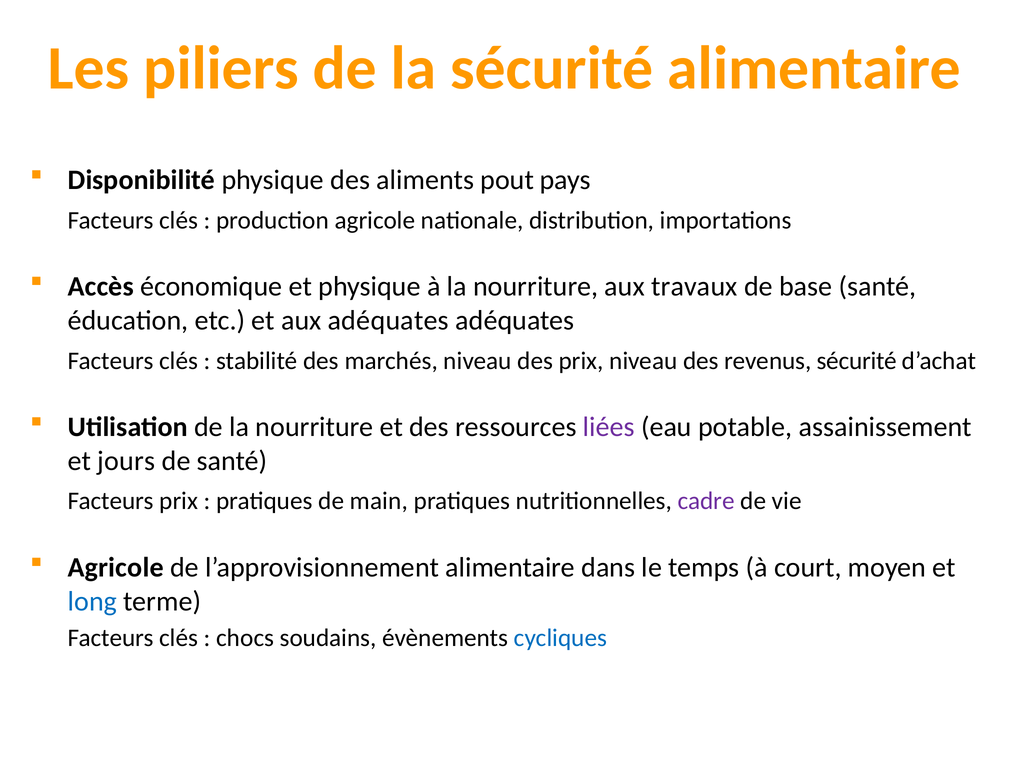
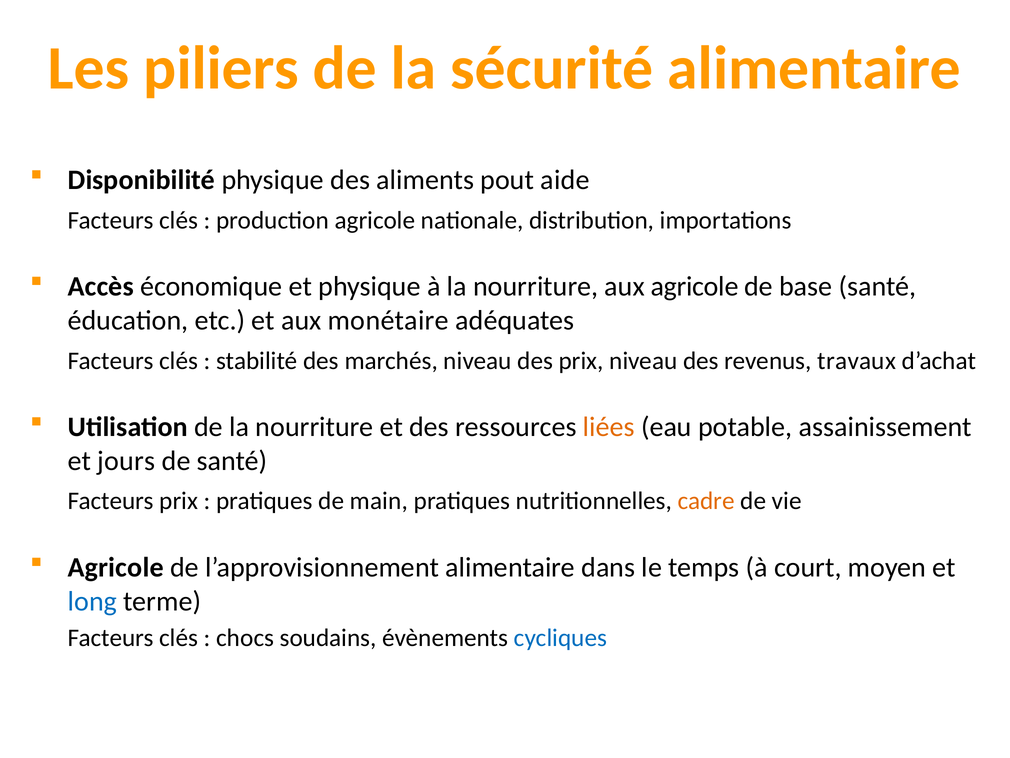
pays: pays -> aide (565, 180)
aux travaux: travaux -> agricole (695, 287)
aux adéquates: adéquates -> monétaire (388, 320)
revenus sécurité: sécurité -> travaux (857, 360)
liées colour: purple -> orange (609, 427)
cadre colour: purple -> orange (706, 501)
